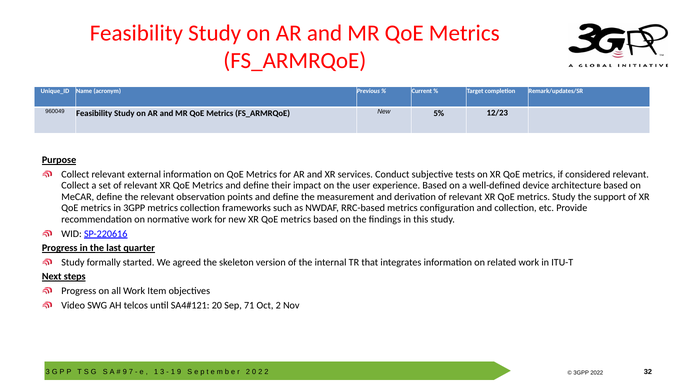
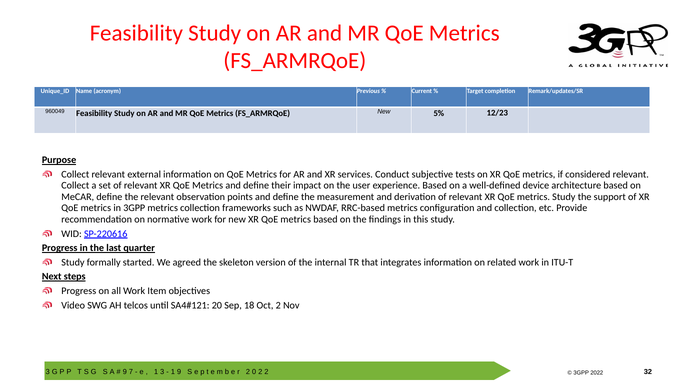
71: 71 -> 18 (249, 305)
